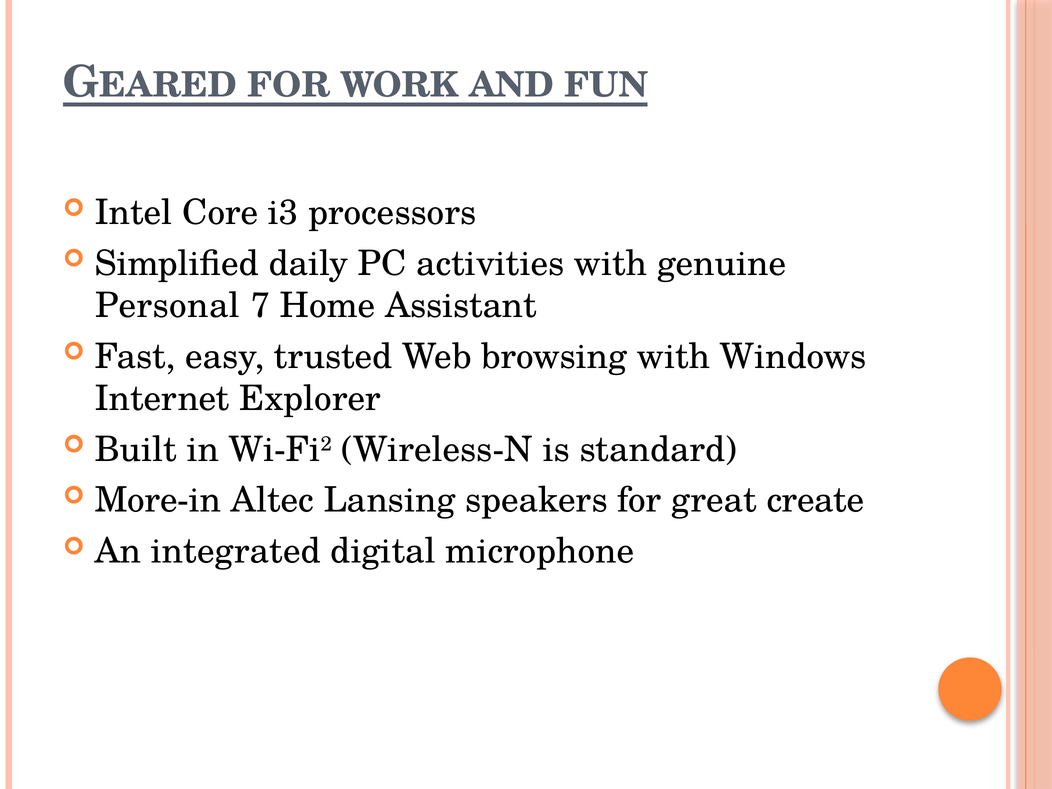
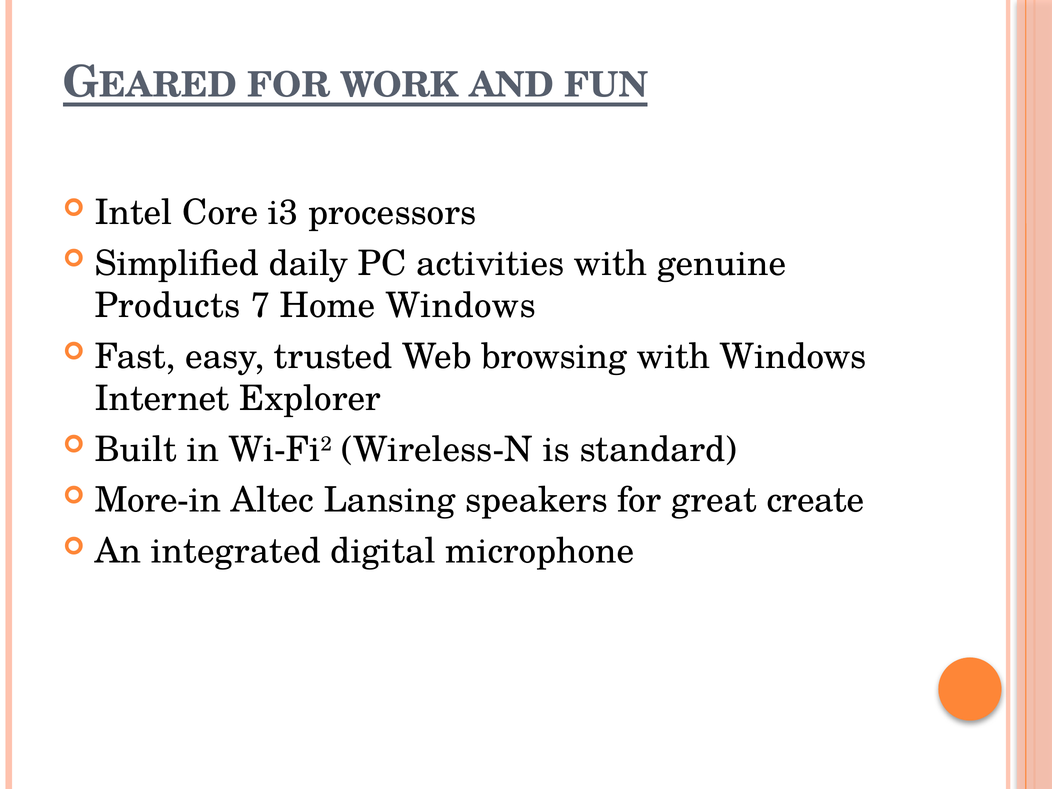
Personal: Personal -> Products (168, 306)
Home Assistant: Assistant -> Windows (461, 306)
